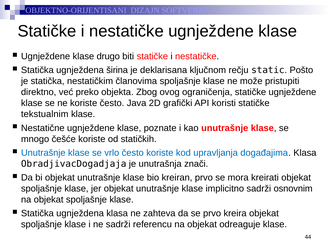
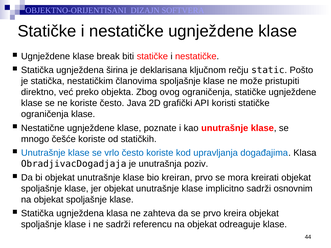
drugo: drugo -> break (108, 56)
tekstualnim: tekstualnim -> ograničenja (45, 114)
znači: znači -> poziv (196, 164)
